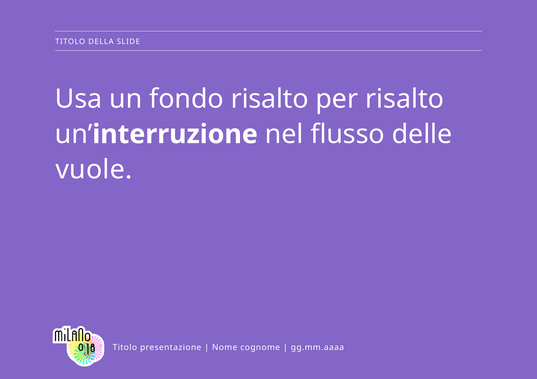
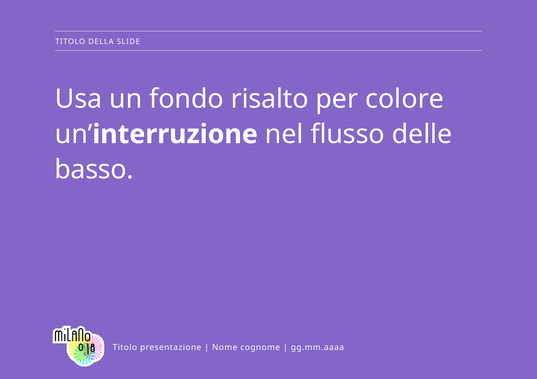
per risalto: risalto -> colore (405, 99)
vuole: vuole -> basso (94, 170)
